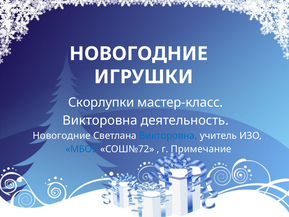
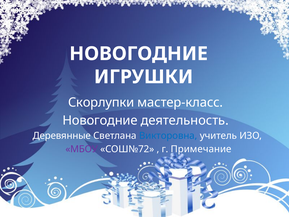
Викторовна: Викторовна -> Новогодние (100, 120)
Новогодние: Новогодние -> Деревянные (62, 135)
МБОУ colour: blue -> purple (82, 149)
